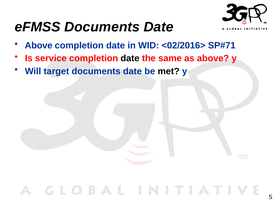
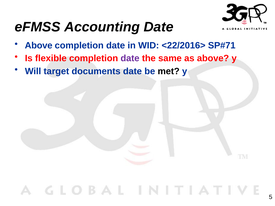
eFMSS Documents: Documents -> Accounting (102, 27)
<02/2016>: <02/2016> -> <22/2016> (184, 46)
service: service -> flexible (51, 58)
date colour: black -> purple (130, 58)
